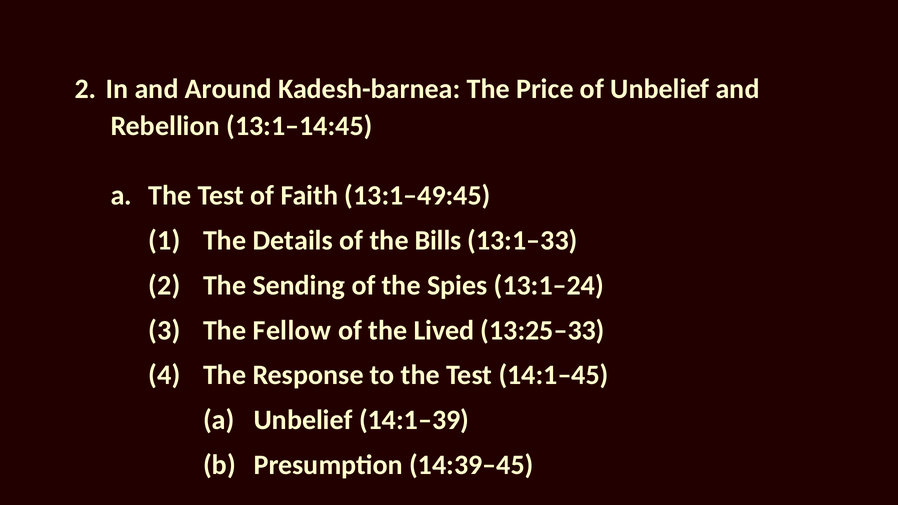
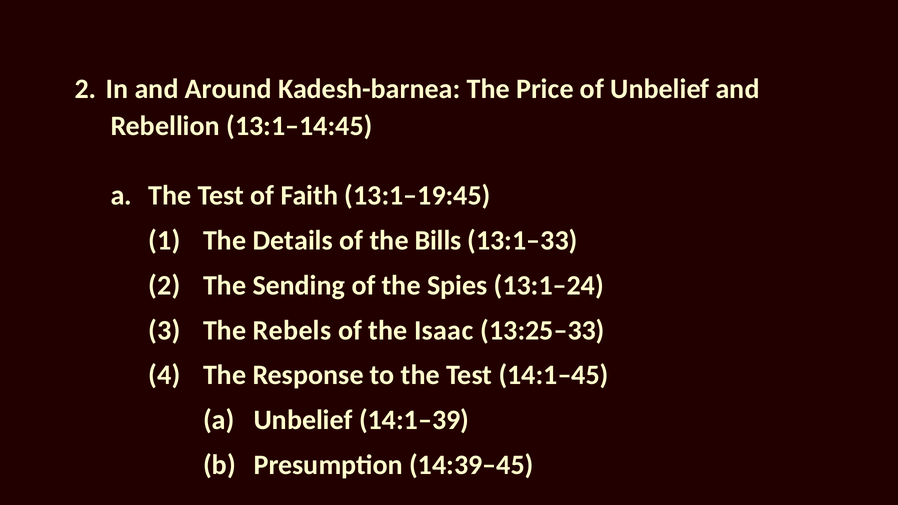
13:1–49:45: 13:1–49:45 -> 13:1–19:45 (418, 196)
Fellow: Fellow -> Rebels (292, 330)
Lived: Lived -> Isaac (444, 330)
